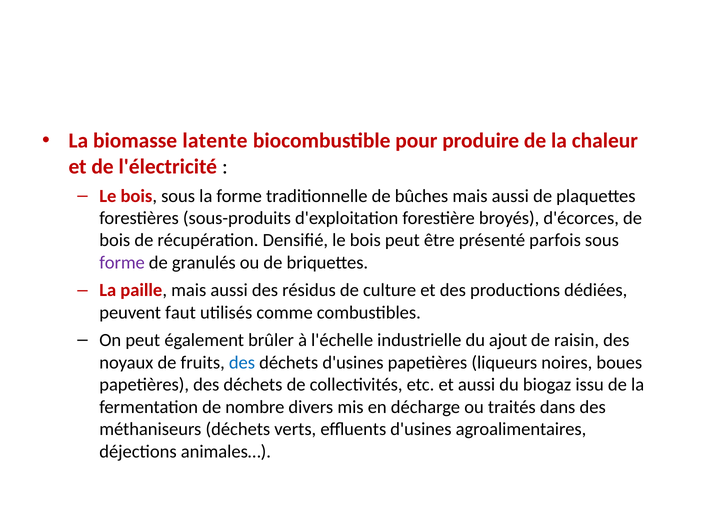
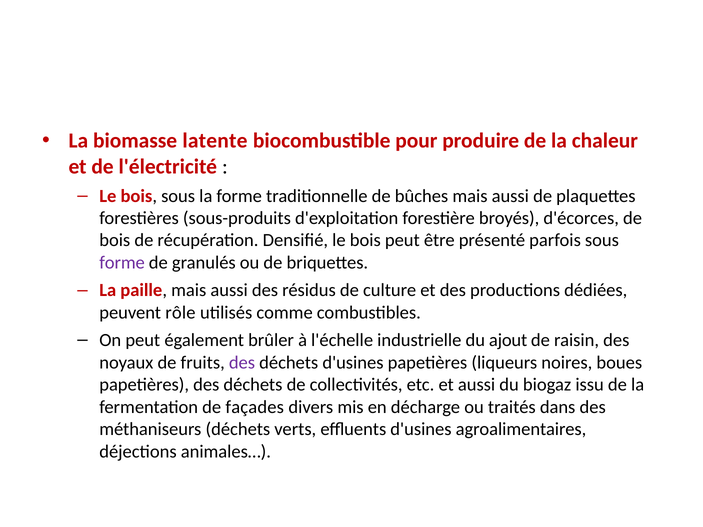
faut: faut -> rôle (180, 313)
des colour: blue -> purple (242, 363)
nombre: nombre -> façades (255, 407)
